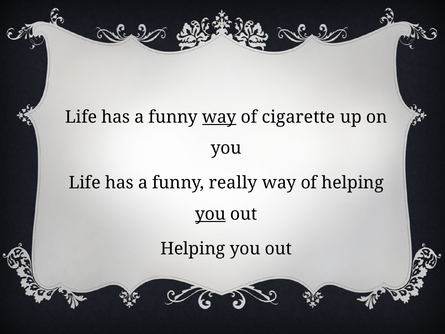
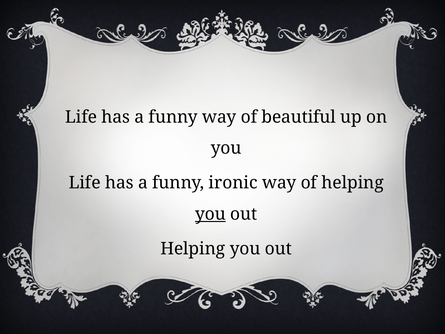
way underline: present -> none (219, 117)
cigarette: cigarette -> beautiful (299, 117)
really: really -> ironic (233, 183)
